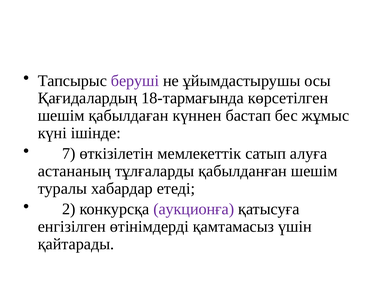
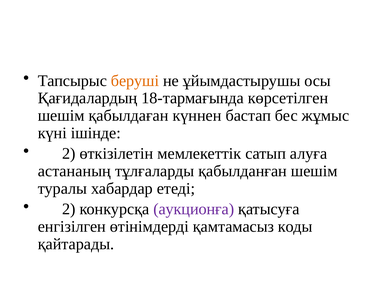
беруші colour: purple -> orange (135, 81)
7: 7 -> 2 (69, 154)
үшін: үшін -> коды (295, 227)
